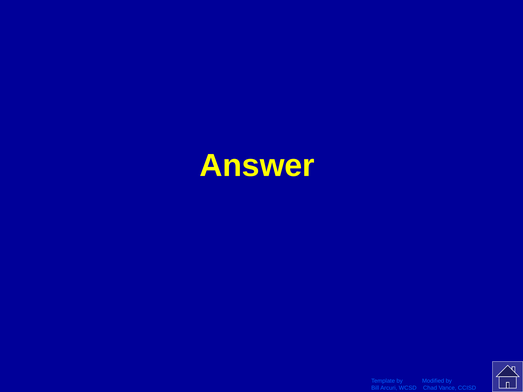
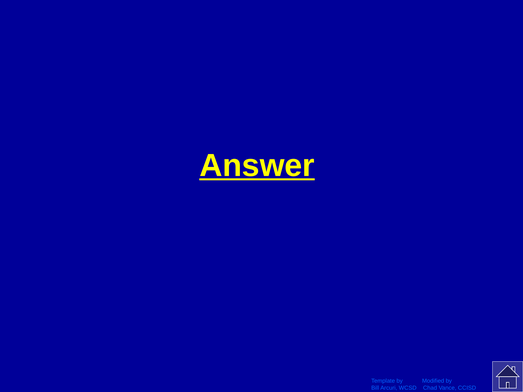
Answer underline: none -> present (257, 166)
